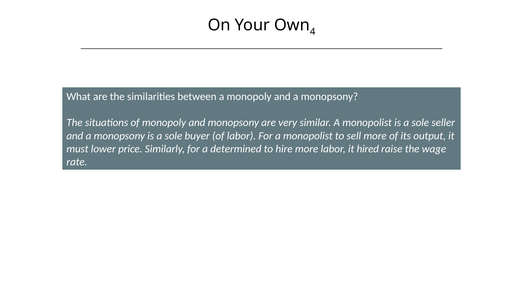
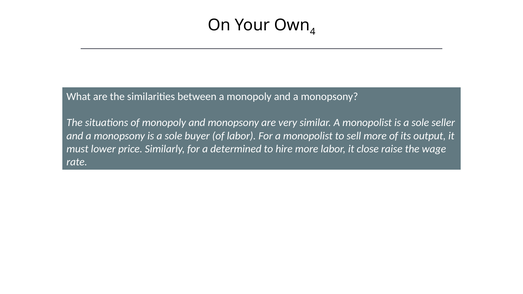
hired: hired -> close (368, 149)
